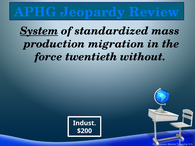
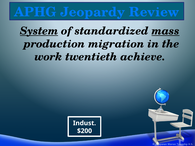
mass underline: none -> present (165, 31)
force: force -> work (48, 57)
without: without -> achieve (143, 57)
